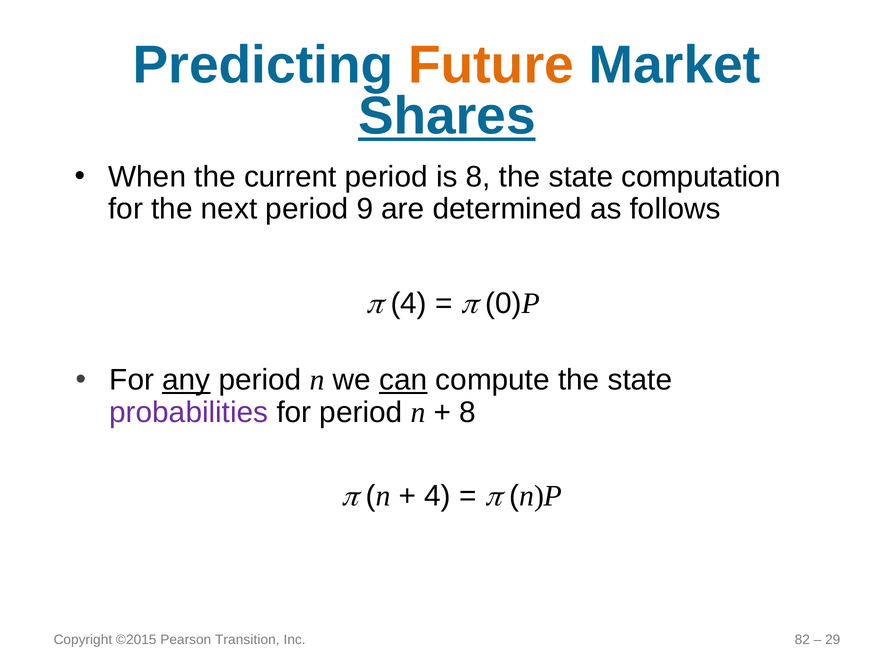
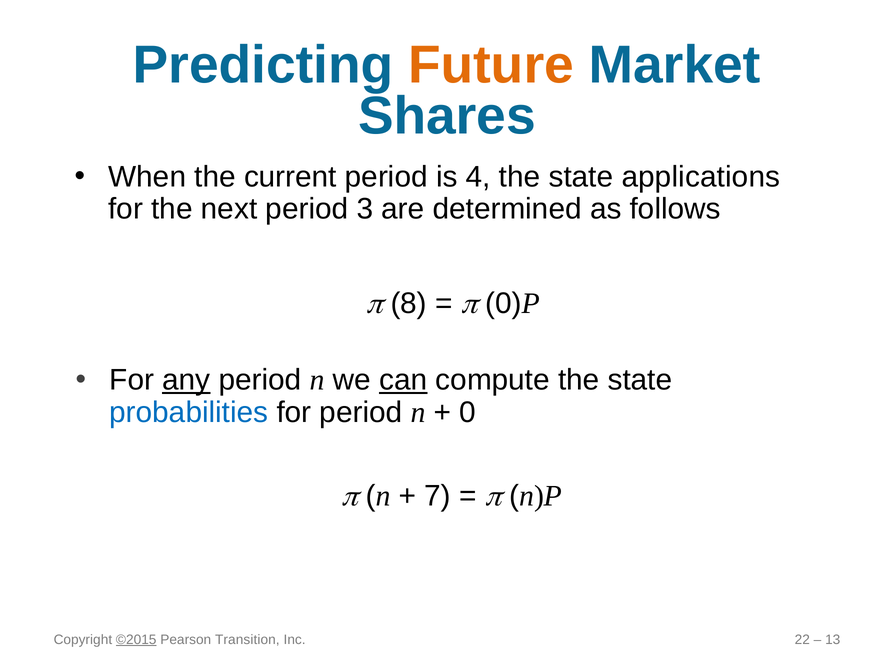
Shares underline: present -> none (447, 116)
is 8: 8 -> 4 (478, 177)
computation: computation -> applications (701, 177)
9: 9 -> 3 (365, 209)
4: 4 -> 8 (409, 304)
probabilities colour: purple -> blue (189, 413)
8: 8 -> 0 (468, 413)
4: 4 -> 7 (438, 496)
©2015 underline: none -> present (136, 640)
82: 82 -> 22 (802, 640)
29: 29 -> 13 (833, 640)
